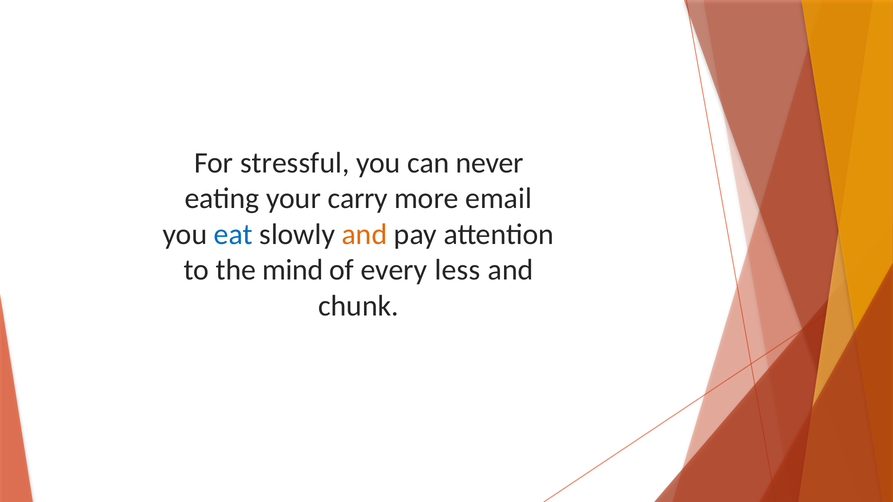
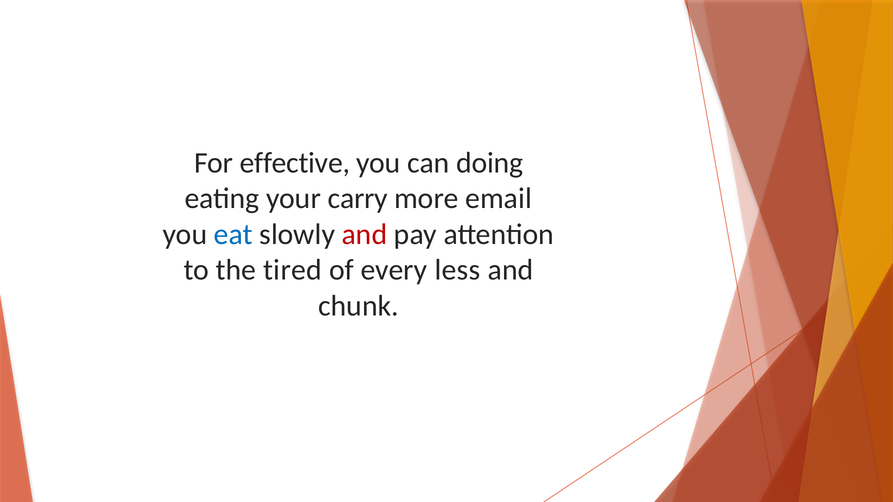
stressful: stressful -> effective (295, 163)
never: never -> doing (490, 163)
and colour: orange -> red (365, 234)
mind: mind -> tired (293, 270)
